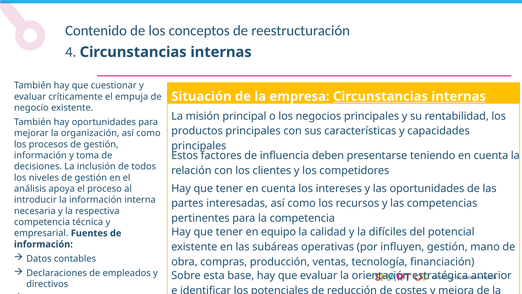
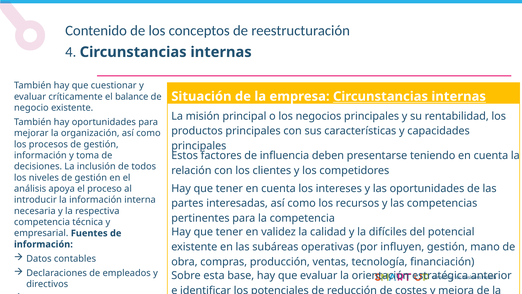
empuja: empuja -> balance (132, 97)
equipo: equipo -> validez (279, 232)
